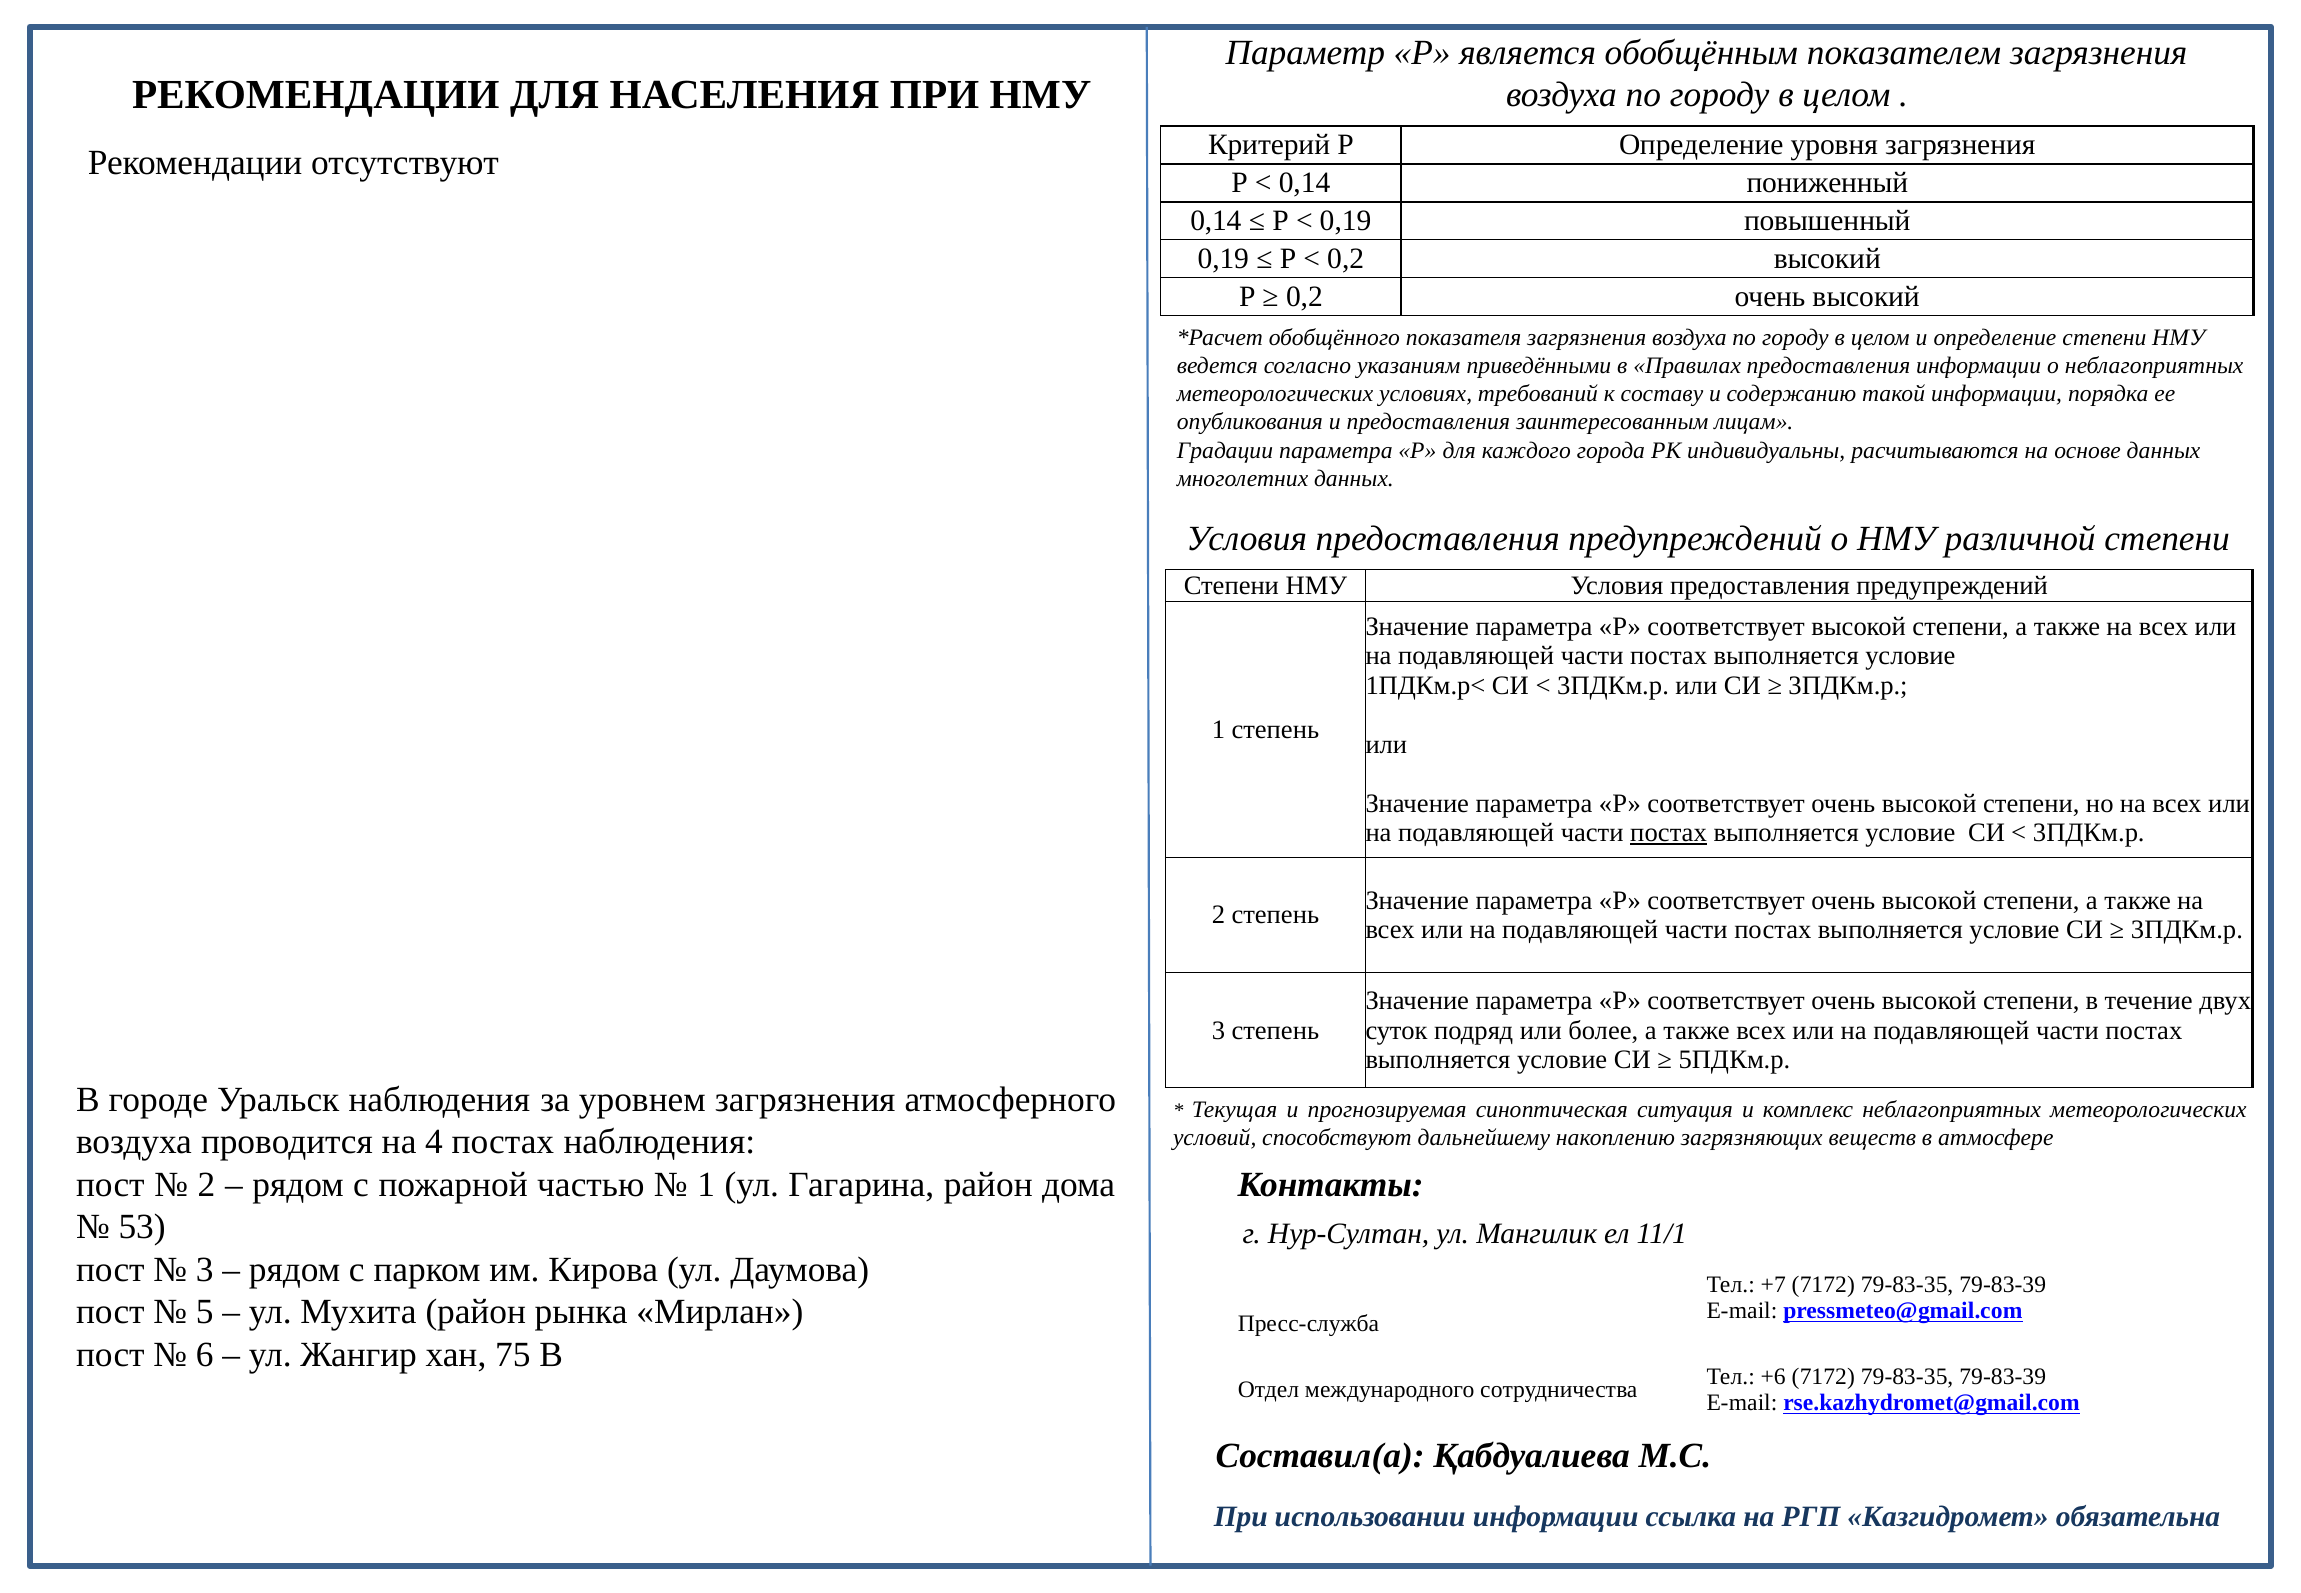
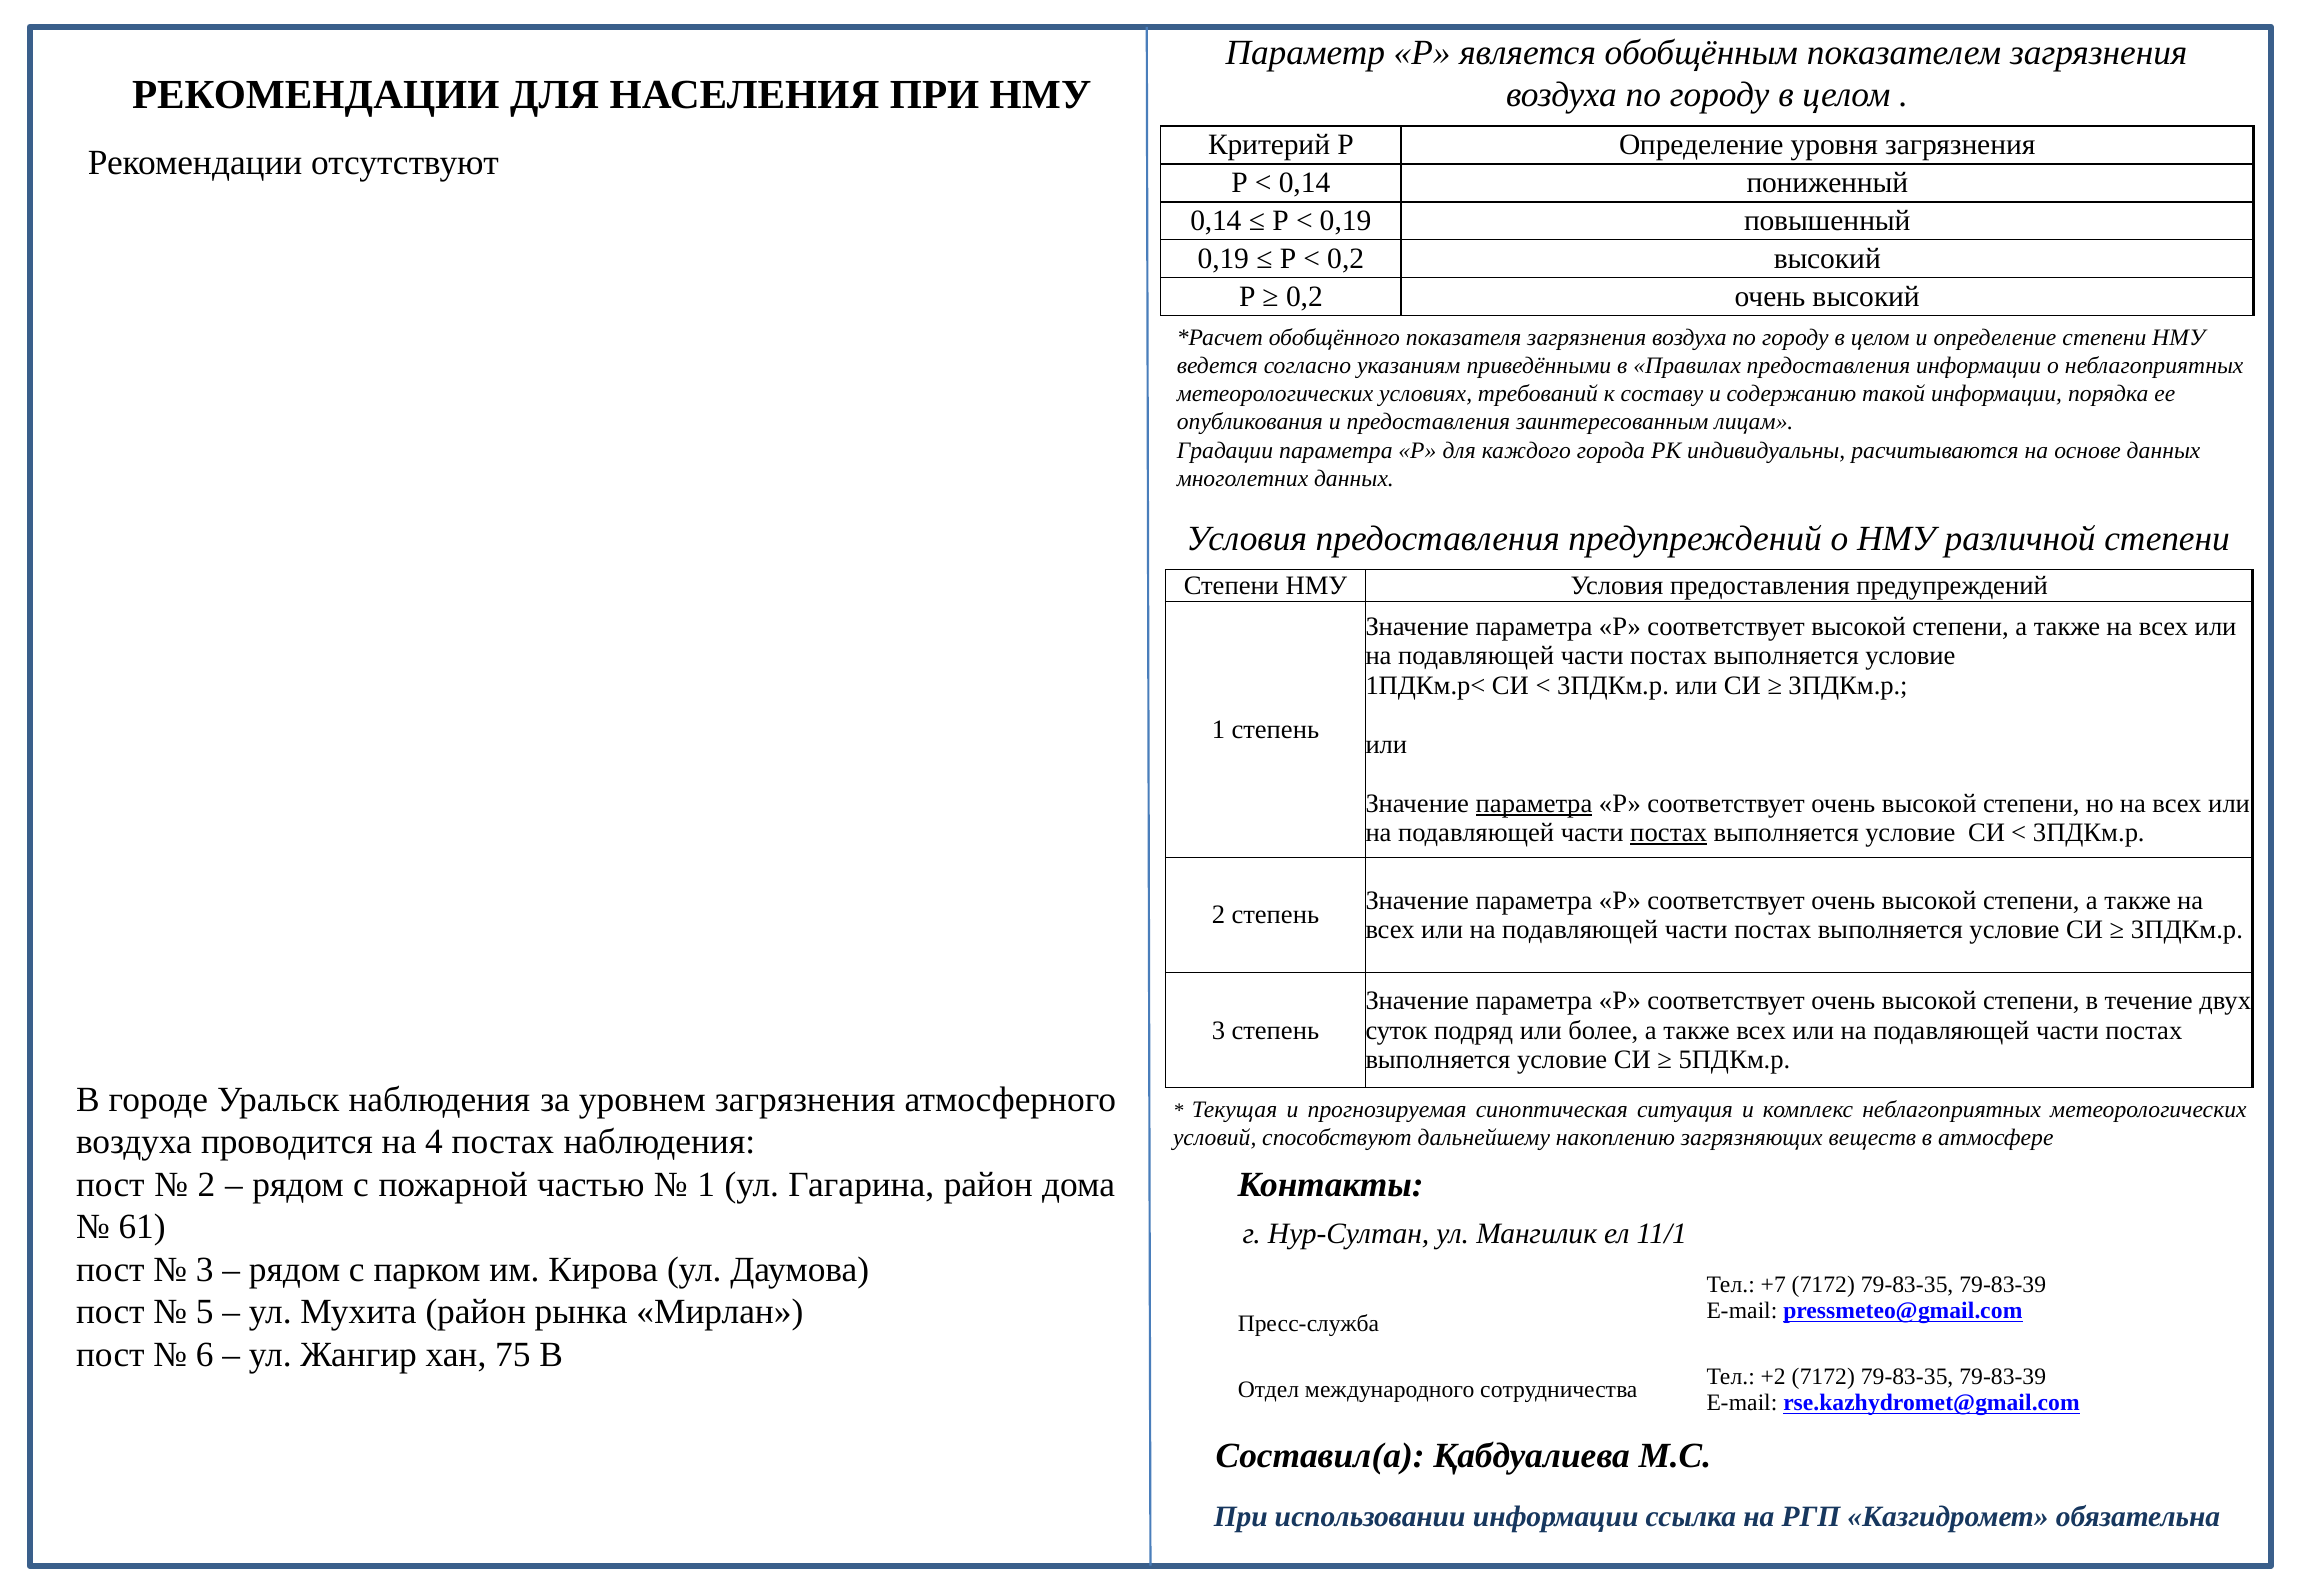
параметра underline: none -> present (1534, 803)
53: 53 -> 61 (142, 1227)
+6: +6 -> +2 (1773, 1377)
